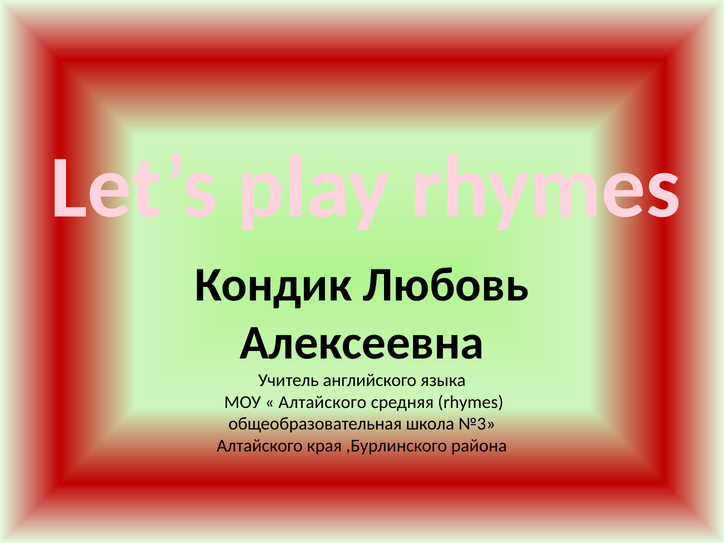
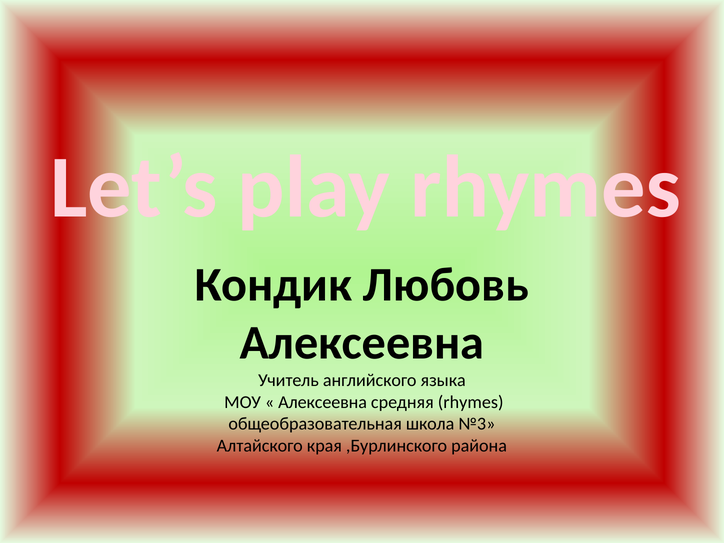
Алтайского: Алтайского -> Алексеевна (323, 402)
